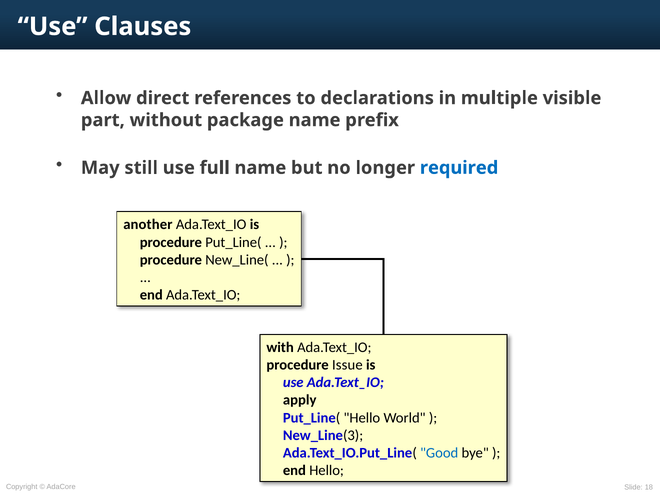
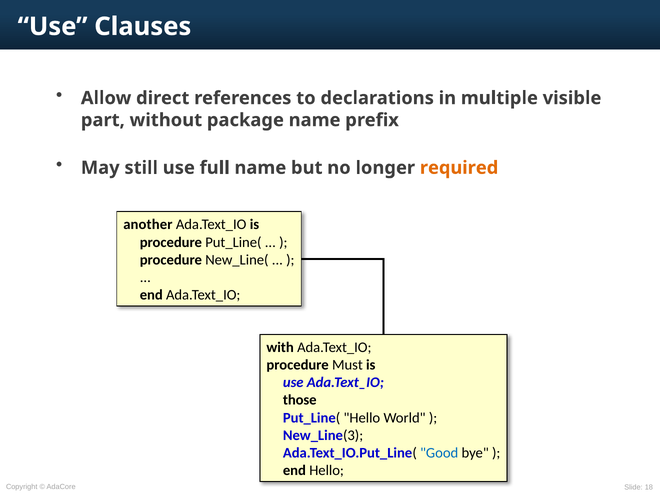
required colour: blue -> orange (459, 168)
Issue: Issue -> Must (347, 365)
apply: apply -> those (300, 400)
